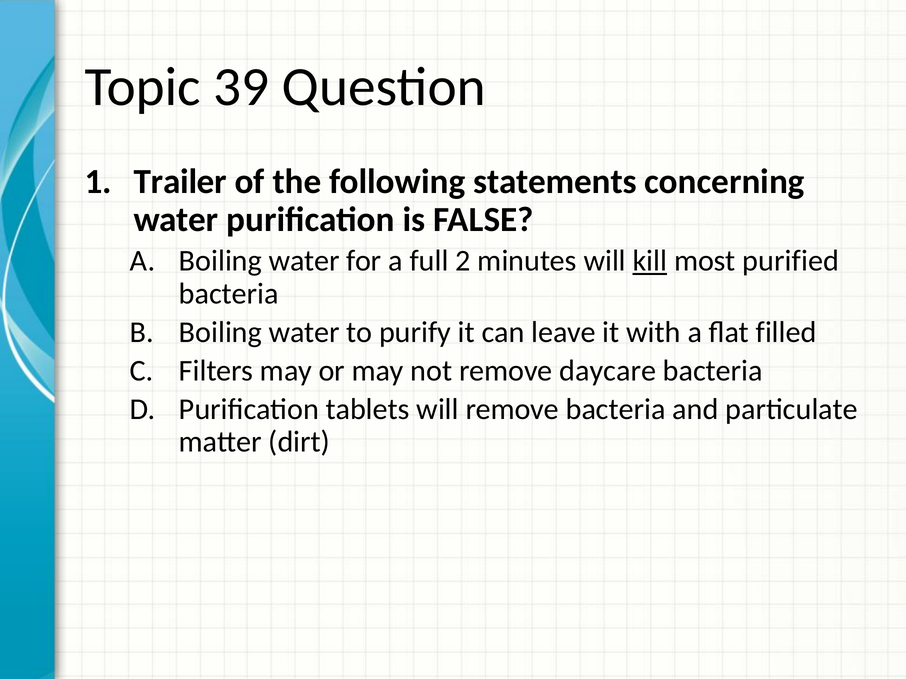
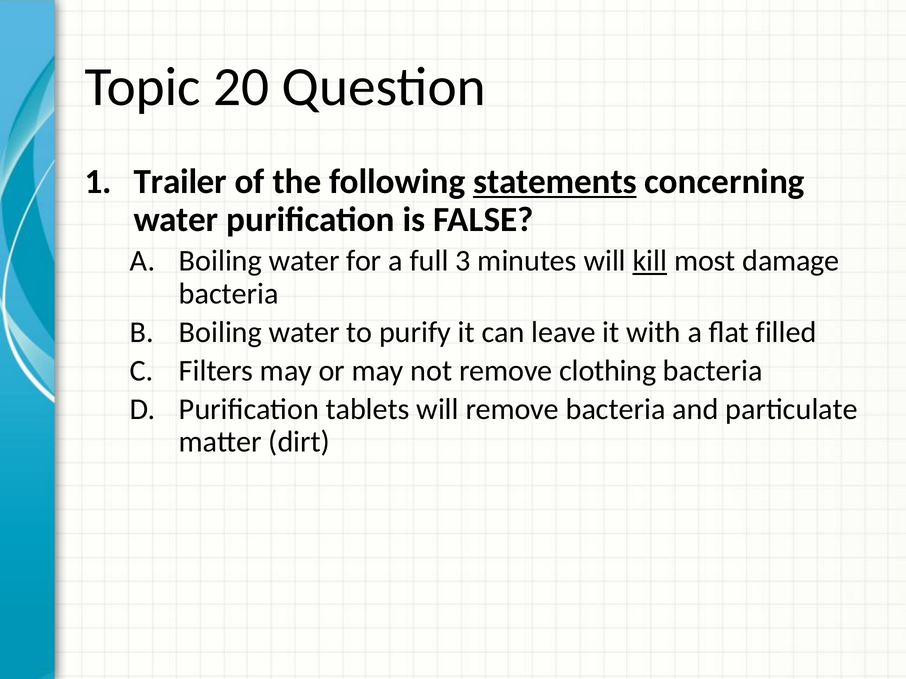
39: 39 -> 20 (241, 87)
statements underline: none -> present (555, 182)
2: 2 -> 3 (463, 261)
purified: purified -> damage (791, 261)
daycare: daycare -> clothing (608, 371)
